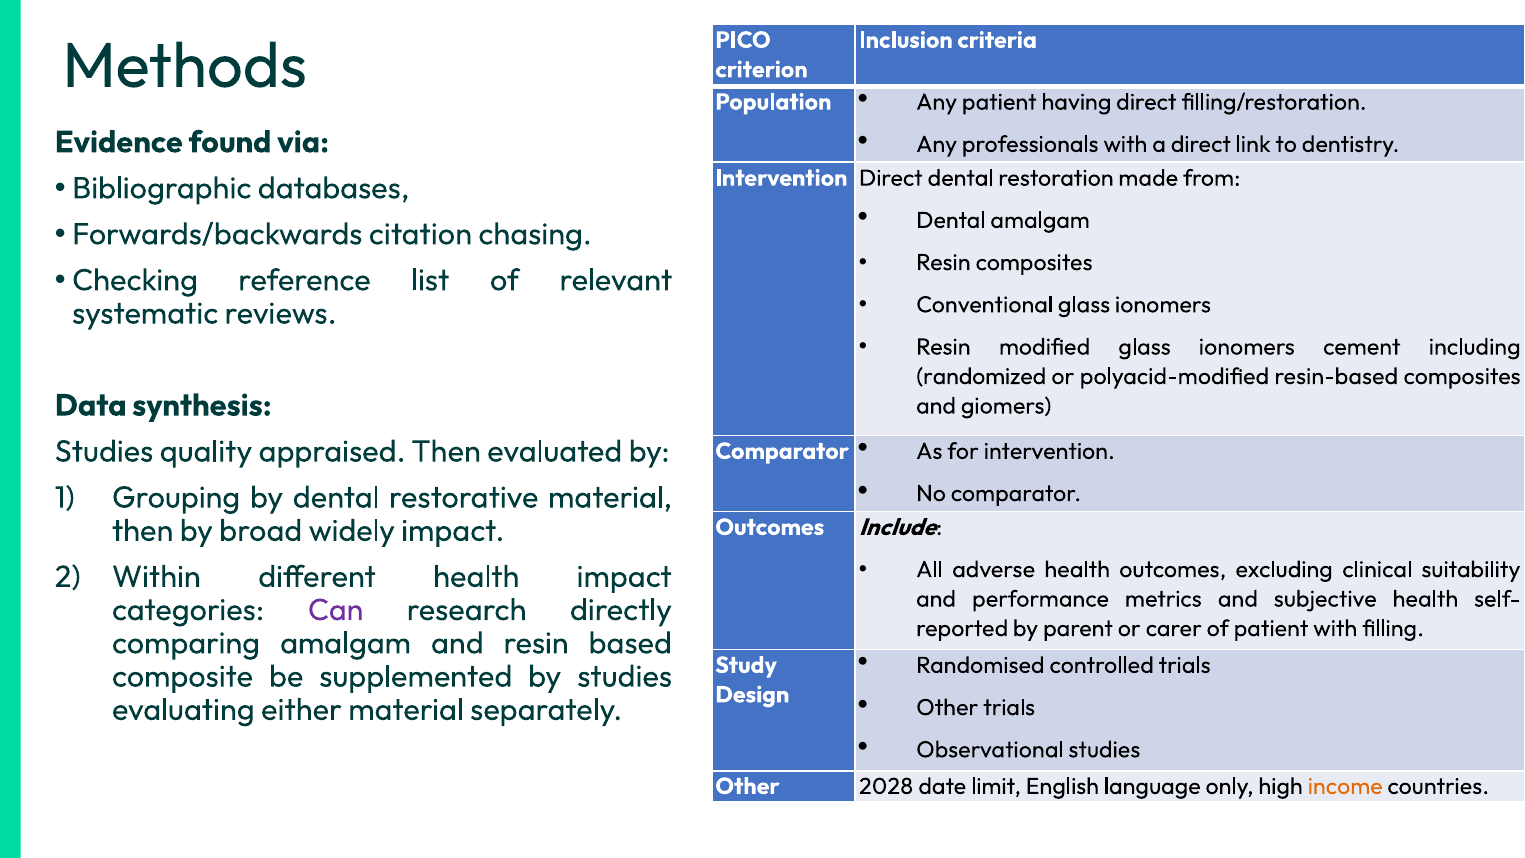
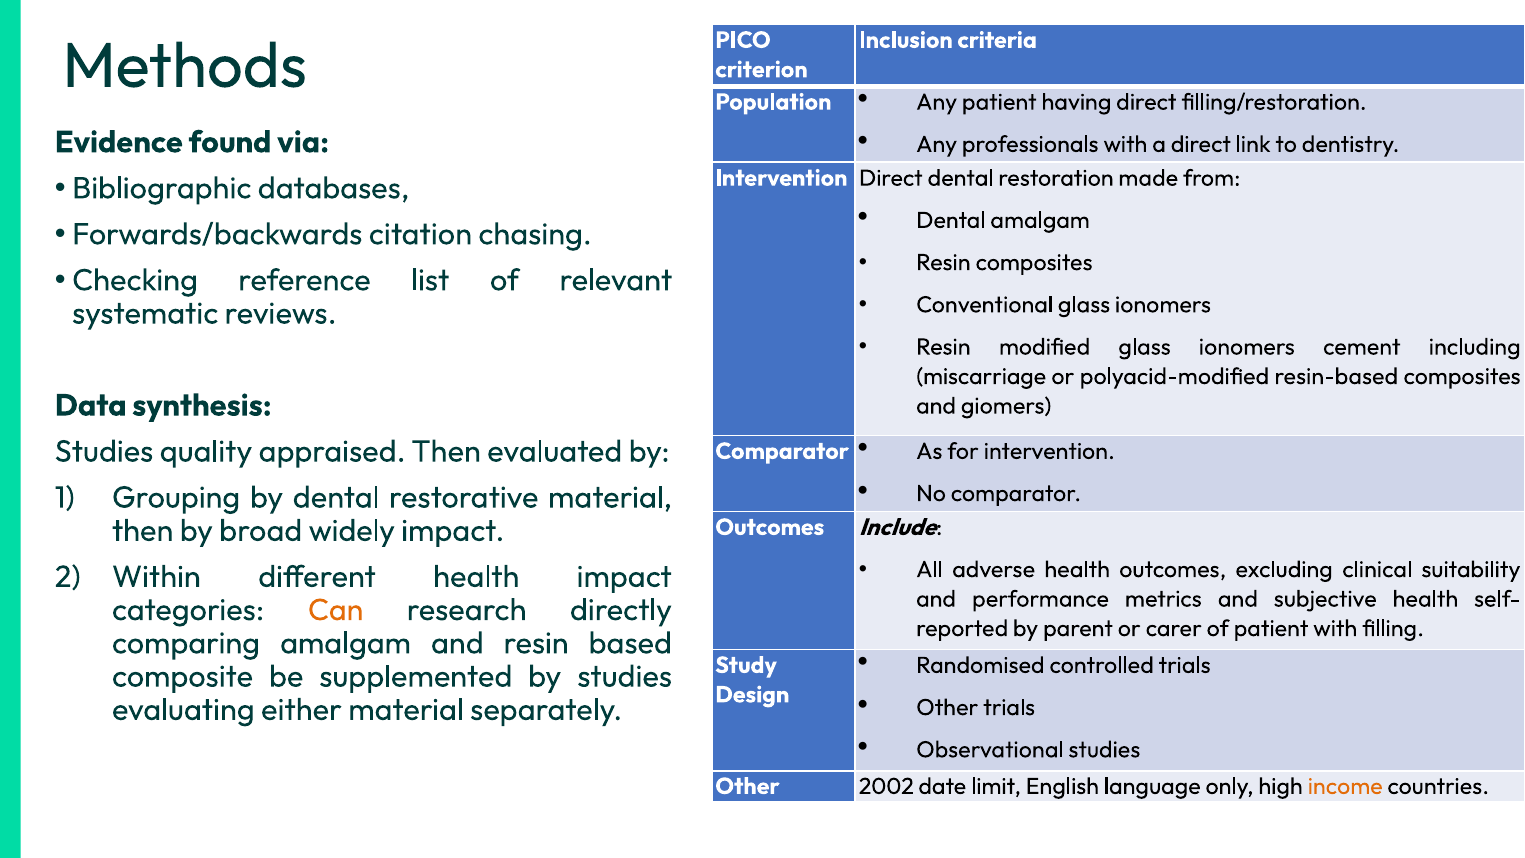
randomized: randomized -> miscarriage (981, 376)
Can colour: purple -> orange (336, 610)
2028: 2028 -> 2002 (886, 786)
